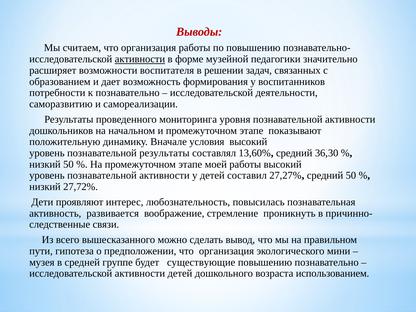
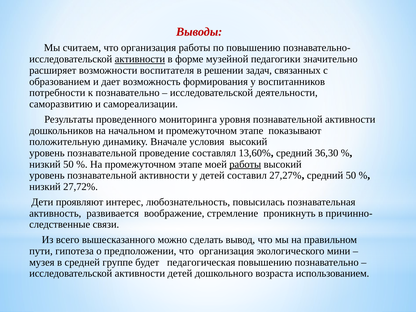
познавательной результаты: результаты -> проведение (165, 153)
работы underline: none -> present (245, 164)
существующие: существующие -> педагогическая (201, 262)
